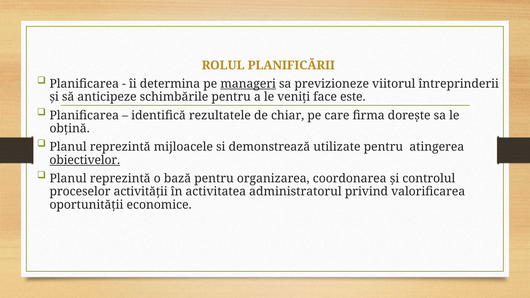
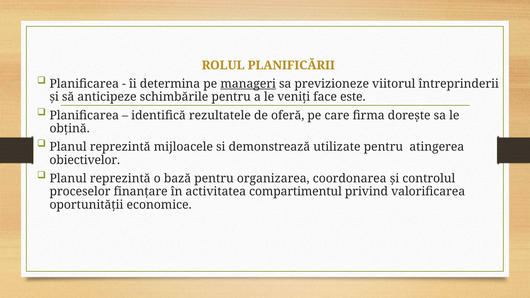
chiar: chiar -> oferă (288, 115)
obiectivelor underline: present -> none (85, 160)
activității: activității -> finanțare (141, 192)
administratorul: administratorul -> compartimentul (296, 192)
